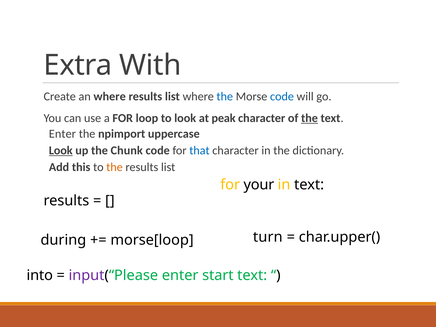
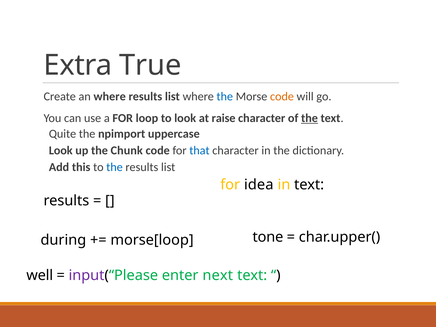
With: With -> True (150, 65)
code colour: blue -> orange (282, 97)
peak: peak -> raise (224, 118)
Enter: Enter -> Quite (62, 134)
Look underline: present -> none (61, 150)
the colour: orange -> blue (115, 167)
your: your -> idea (259, 185)
turn: turn -> tone (268, 237)
into: into -> well (40, 276)
start: start -> next (218, 276)
